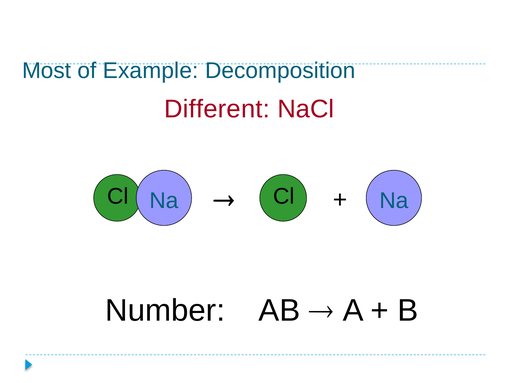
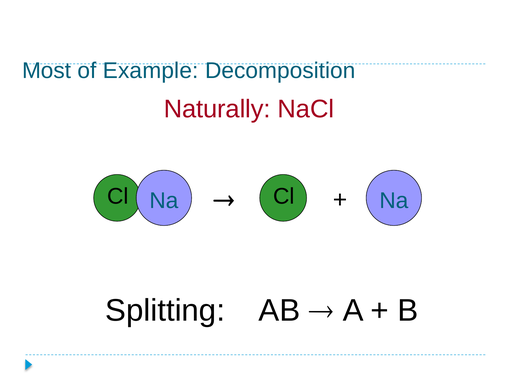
Different: Different -> Naturally (217, 109)
Number: Number -> Splitting (165, 311)
